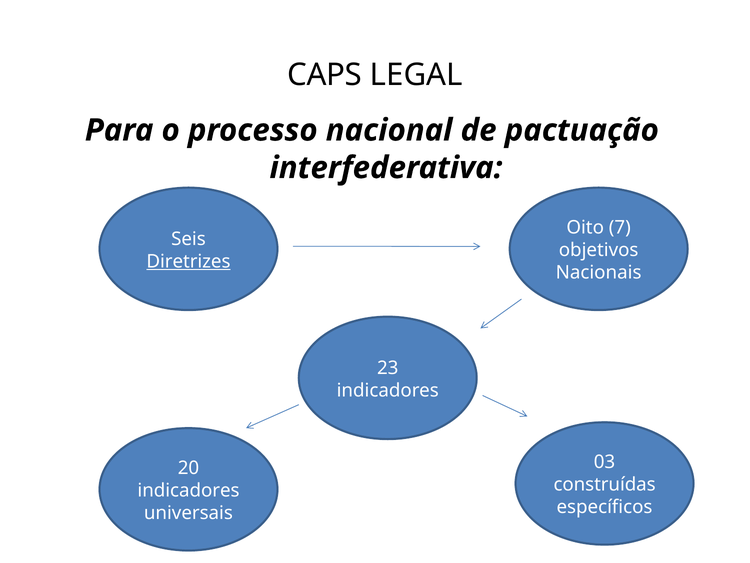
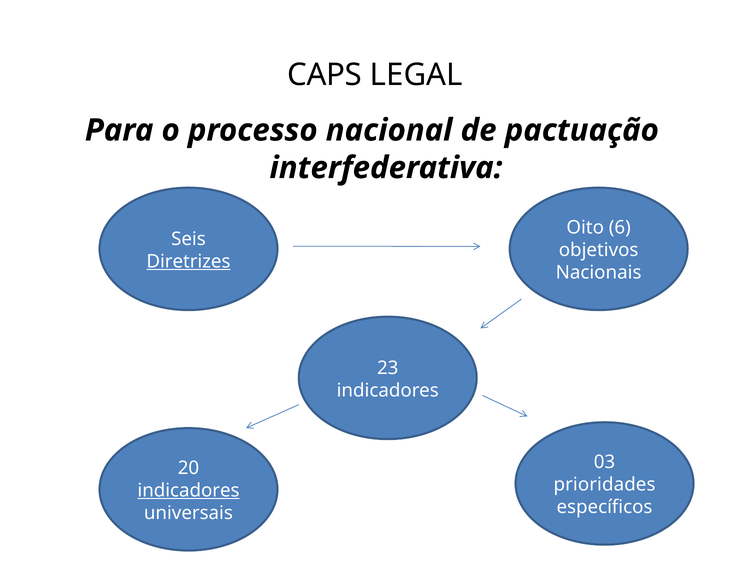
7: 7 -> 6 (620, 227)
construídas: construídas -> prioridades (605, 484)
indicadores underline: none -> present (189, 490)
